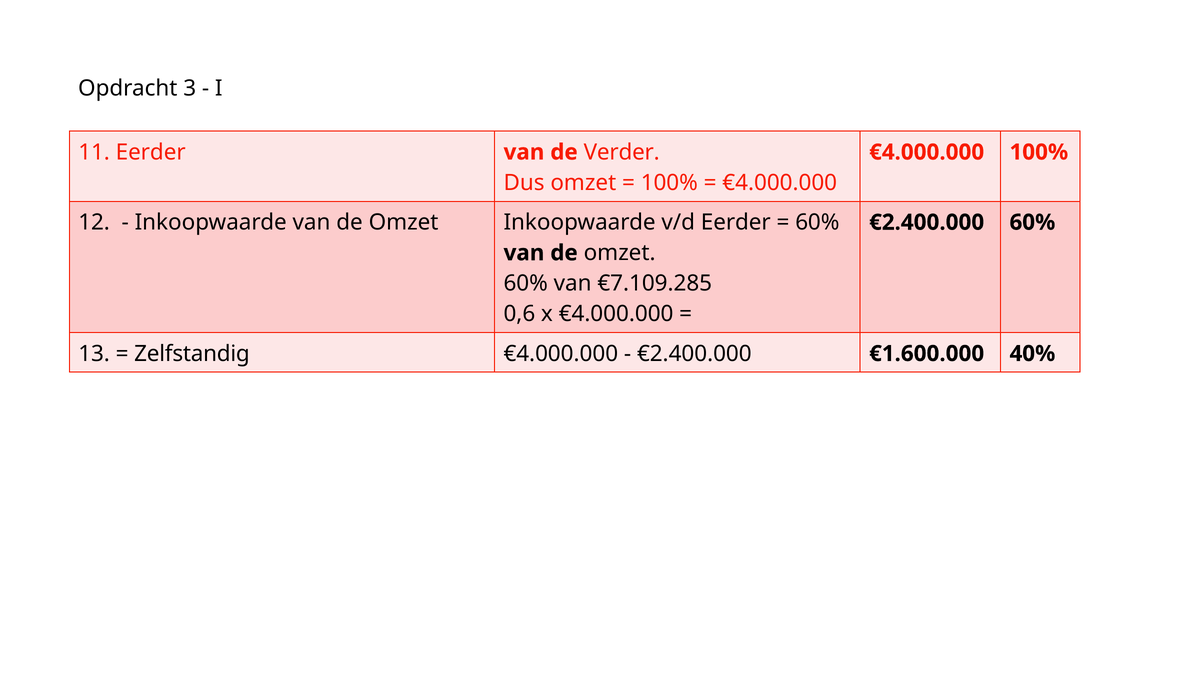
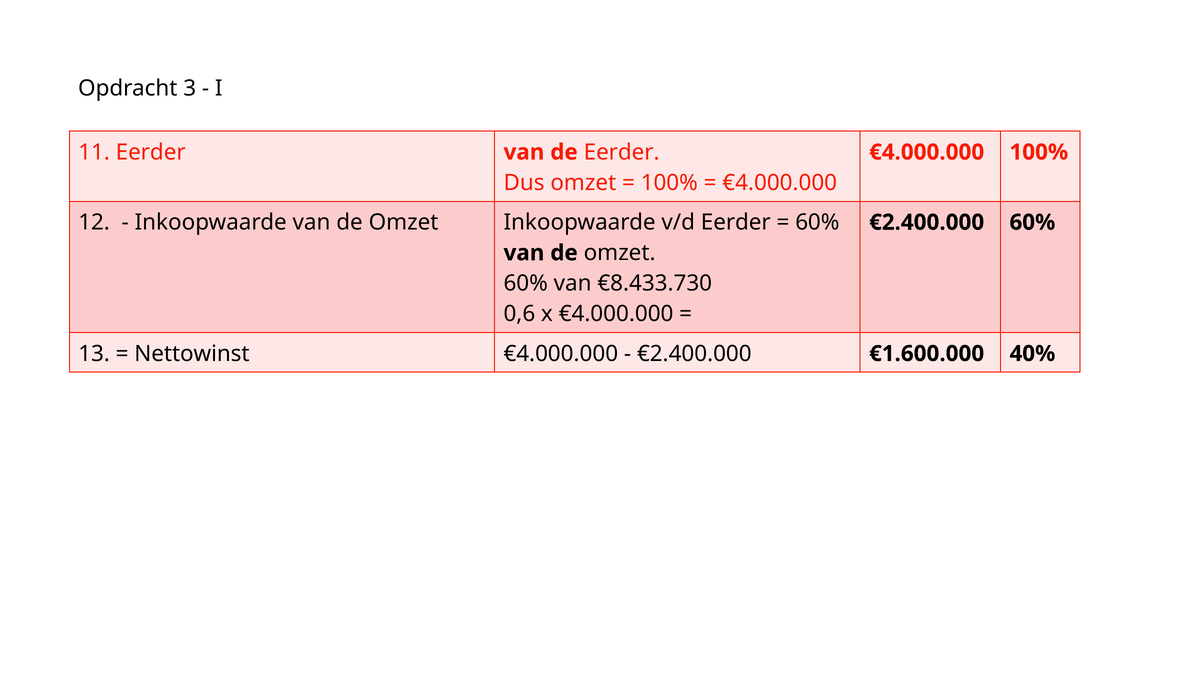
de Verder: Verder -> Eerder (622, 152)
€7.109.285: €7.109.285 -> €8.433.730 (655, 283)
Zelfstandig: Zelfstandig -> Nettowinst (192, 354)
